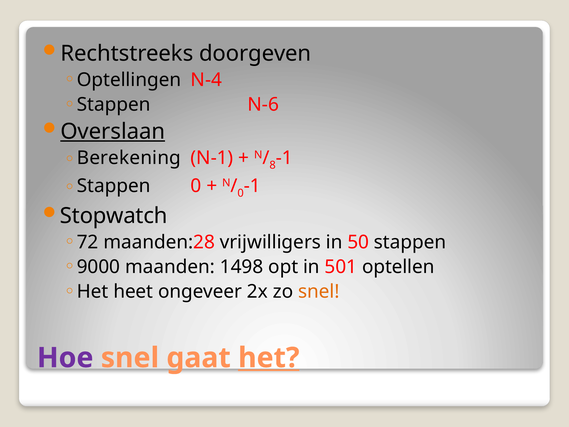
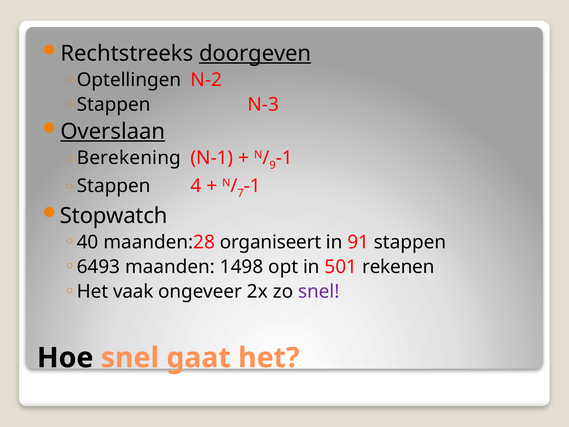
doorgeven underline: none -> present (255, 53)
N-4: N-4 -> N-2 (206, 80)
N-6: N-6 -> N-3 (263, 105)
8: 8 -> 9 (273, 165)
Stappen 0: 0 -> 4 (196, 186)
0: 0 -> 7 (241, 193)
72: 72 -> 40 (88, 242)
vrijwilligers: vrijwilligers -> organiseert (270, 242)
50: 50 -> 91 (358, 242)
9000: 9000 -> 6493 (98, 267)
optellen: optellen -> rekenen (398, 267)
heet: heet -> vaak (133, 291)
snel colour: orange -> purple (319, 291)
Hoe colour: purple -> black (65, 358)
het underline: present -> none (269, 358)
